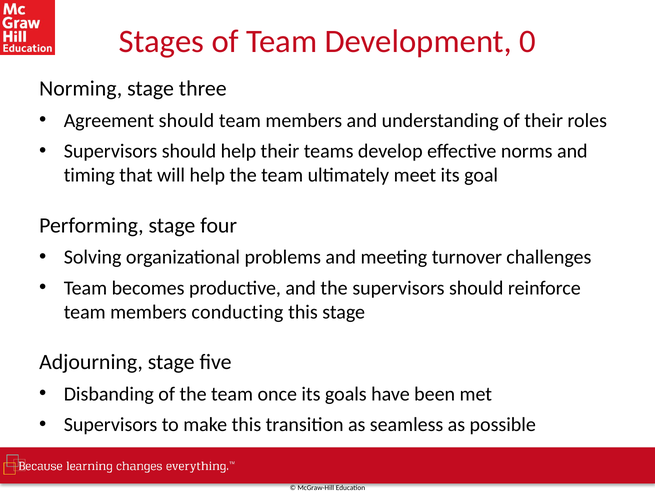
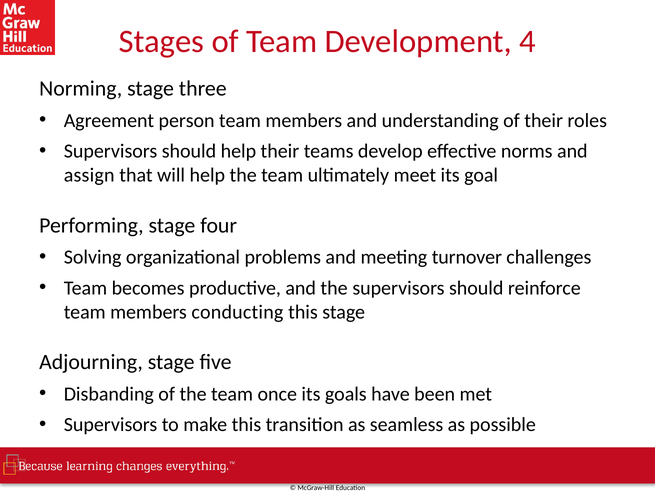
0: 0 -> 4 (528, 42)
Agreement should: should -> person (187, 121)
timing: timing -> assign (89, 175)
